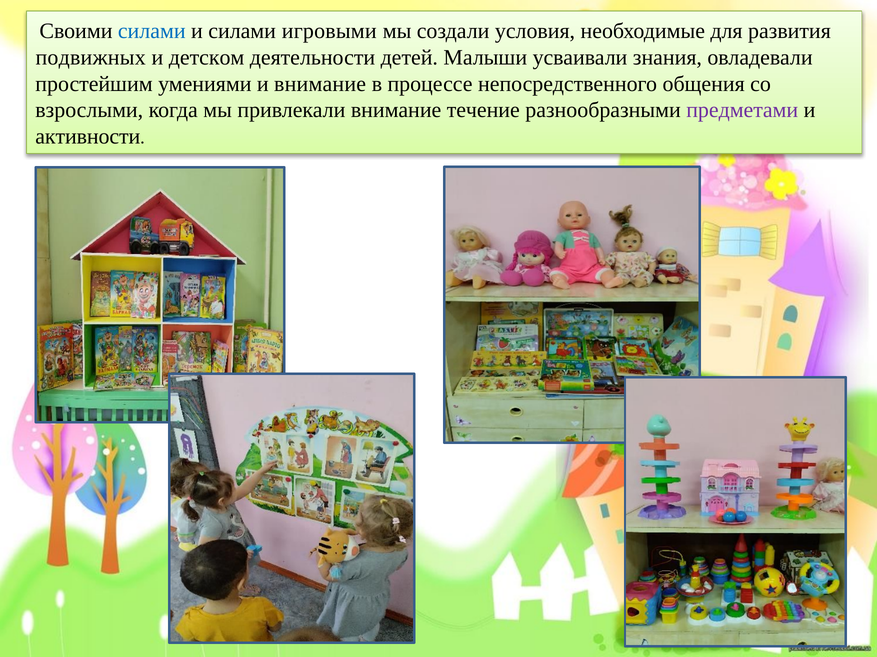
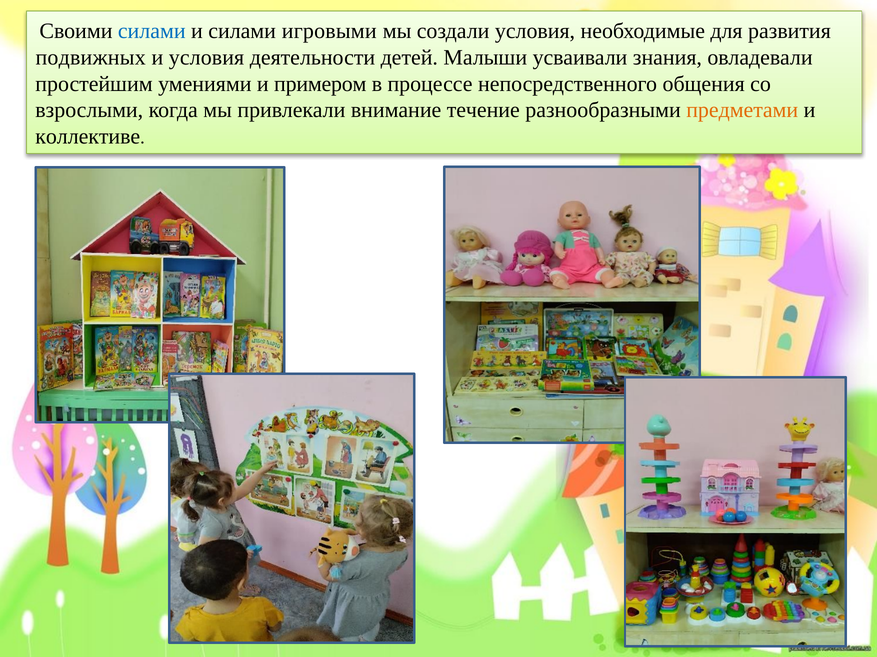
и детском: детском -> условия (207, 58)
и внимание: внимание -> примером (320, 84)
предметами colour: purple -> orange (742, 110)
активности: активности -> коллективе (88, 137)
